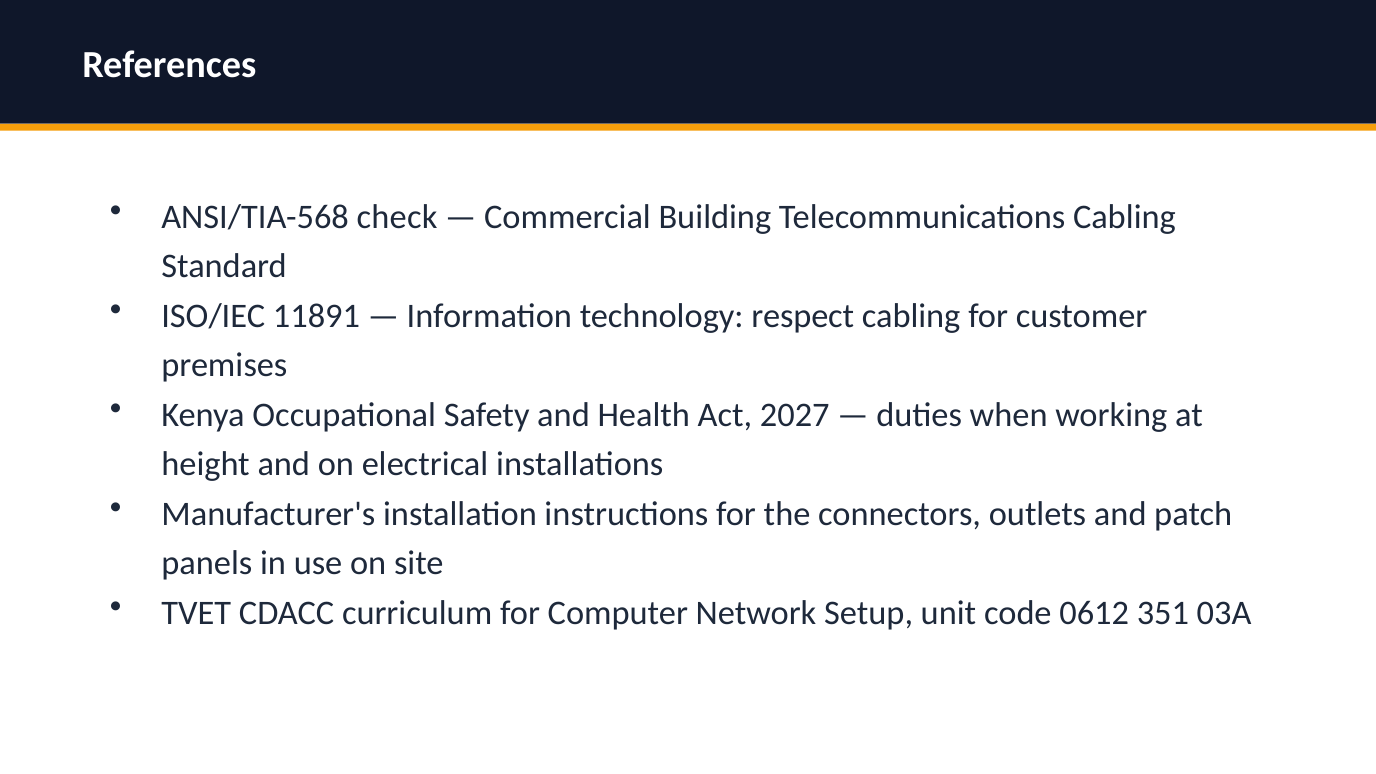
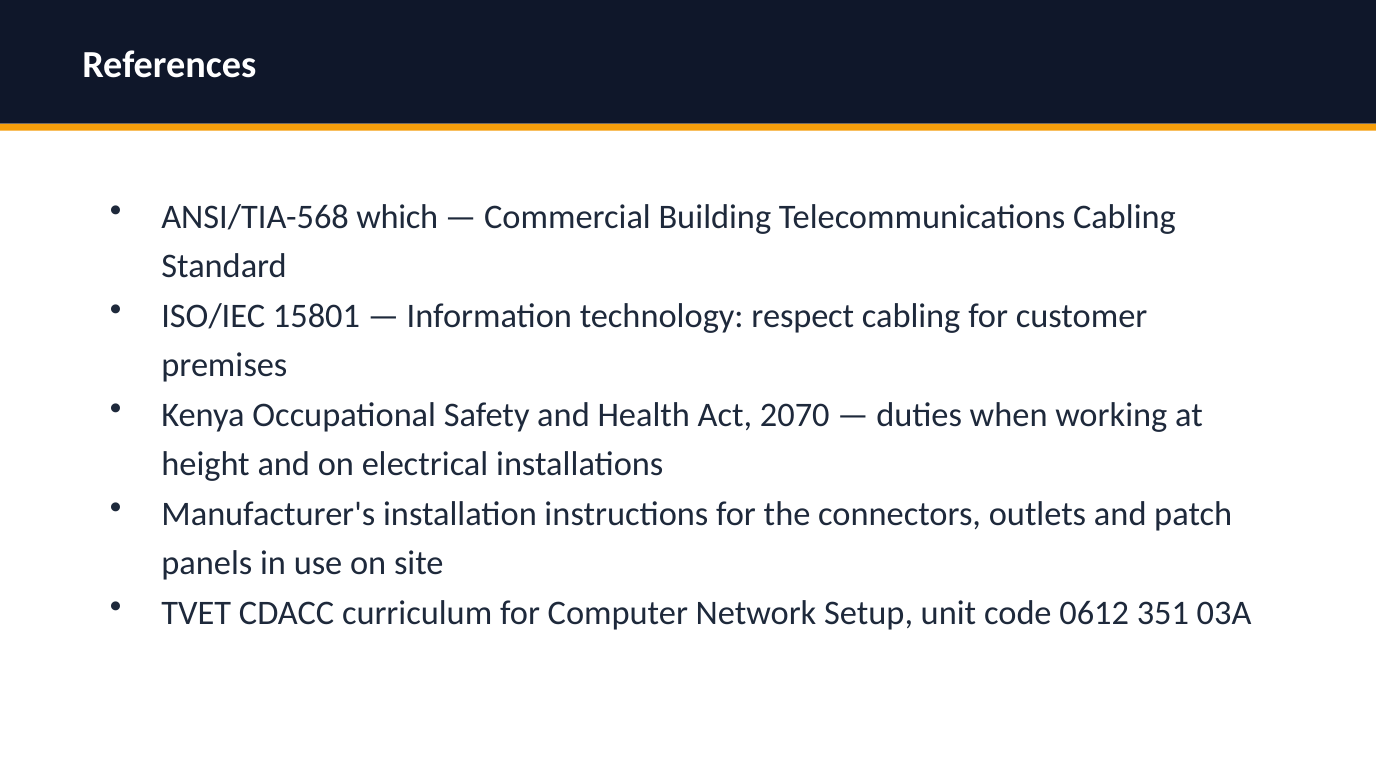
check: check -> which (397, 217)
11891: 11891 -> 15801 (317, 316)
2027: 2027 -> 2070 (795, 415)
